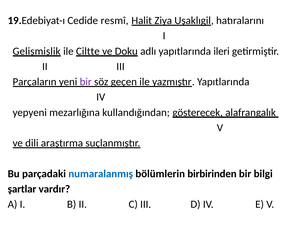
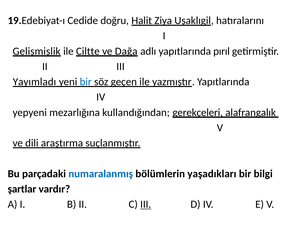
resmî: resmî -> doğru (115, 21)
Doku: Doku -> Dağa (126, 51)
ileri: ileri -> pırıl (222, 51)
Parçaların: Parçaların -> Yayımladı (34, 82)
bir colour: purple -> blue (86, 82)
gösterecek: gösterecek -> gerekçeleri (198, 112)
birbirinden: birbirinden -> yaşadıkları (212, 174)
III underline: none -> present (146, 204)
